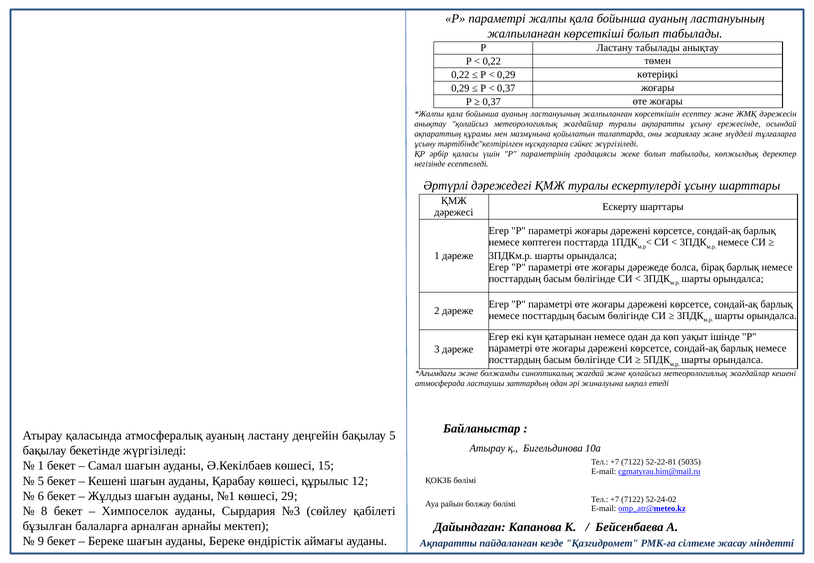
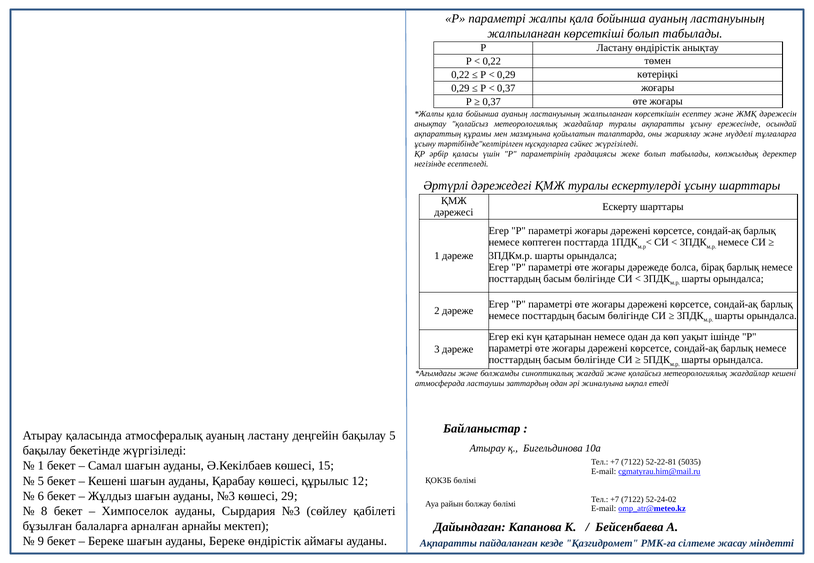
Ластану табылады: табылады -> өндірістік (658, 48)
ауданы №1: №1 -> №3 (226, 496)
